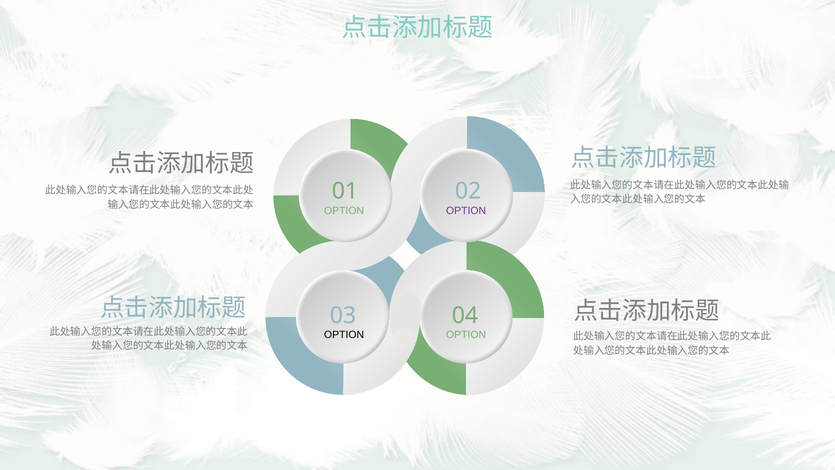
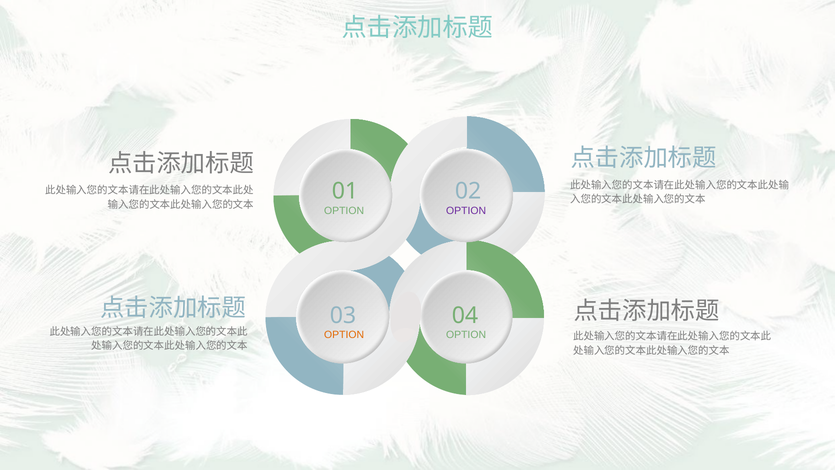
OPTION colour: black -> orange (344, 335)
